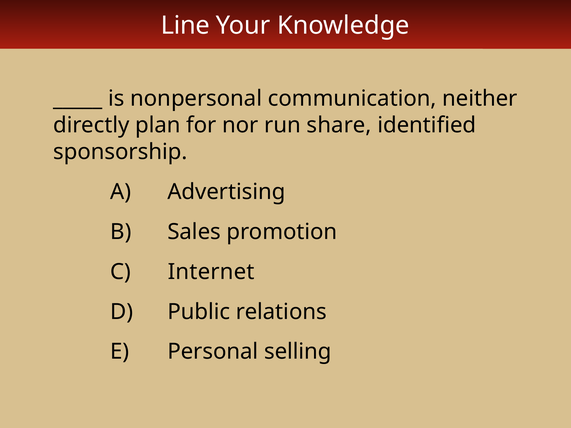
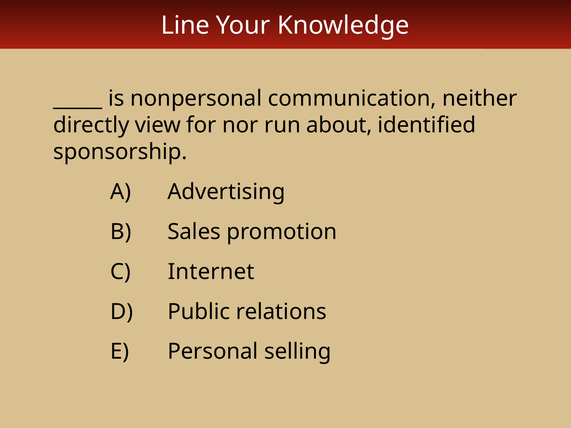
plan: plan -> view (158, 125)
share: share -> about (339, 125)
